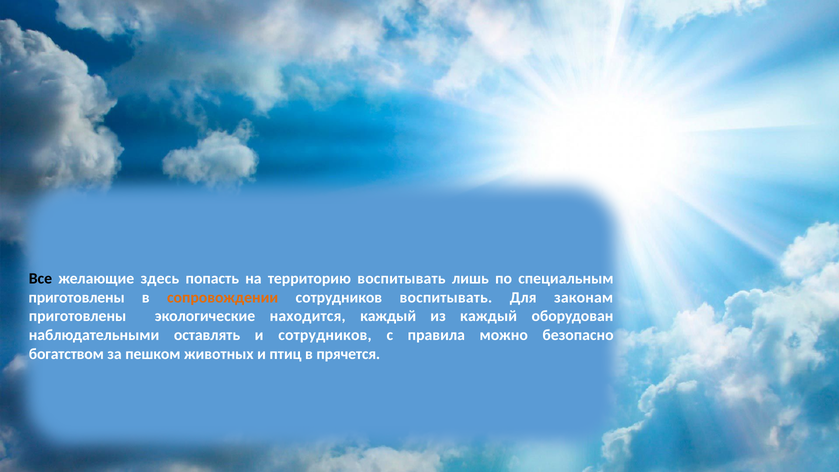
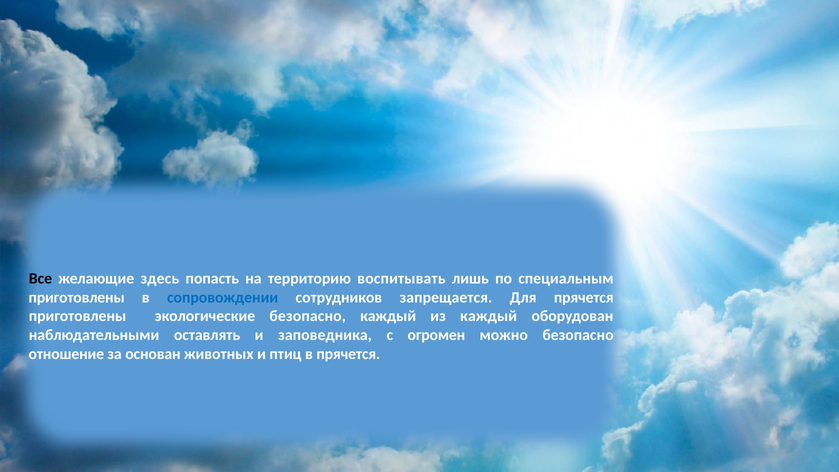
сопровождении colour: orange -> blue (223, 297)
сотрудников воспитывать: воспитывать -> запрещается (446, 297)
Для законам: законам -> прячется (584, 297)
экологические находится: находится -> безопасно (308, 316)
и сотрудников: сотрудников -> заповедника (325, 335)
правила: правила -> огромен (436, 335)
богатством: богатством -> отношение (66, 354)
пешком: пешком -> основан (153, 354)
